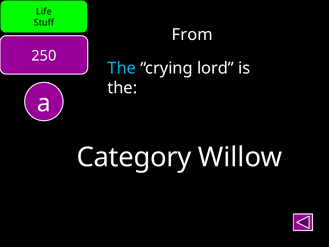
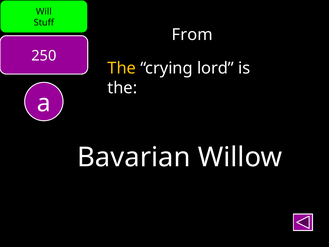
Life: Life -> Will (44, 12)
The colour: light blue -> yellow (122, 68)
Category: Category -> Bavarian (134, 157)
